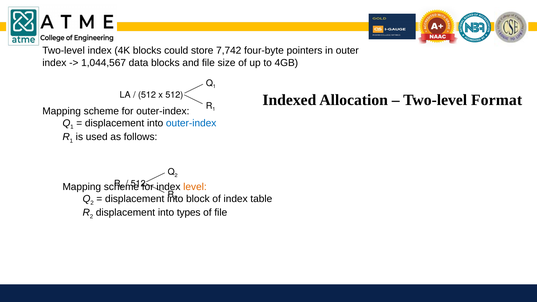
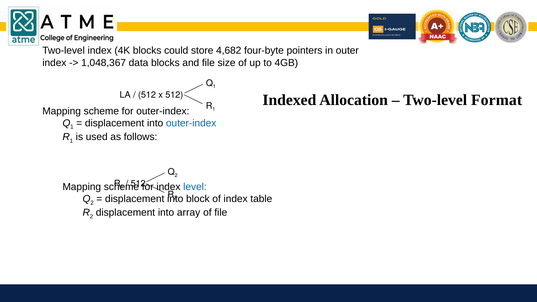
7,742: 7,742 -> 4,682 (229, 51)
1,044,567: 1,044,567 -> 1,048,367 (104, 63)
level colour: orange -> blue (195, 187)
types: types -> array (189, 213)
